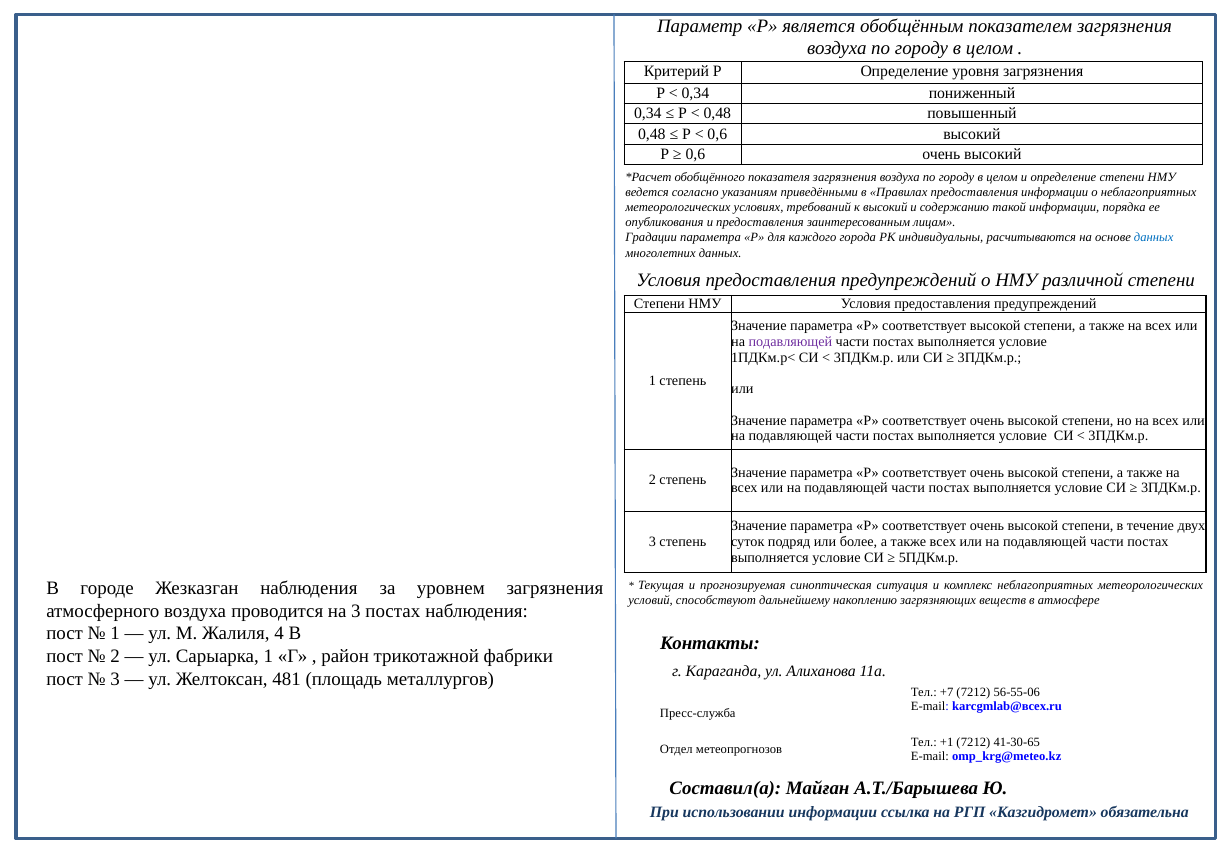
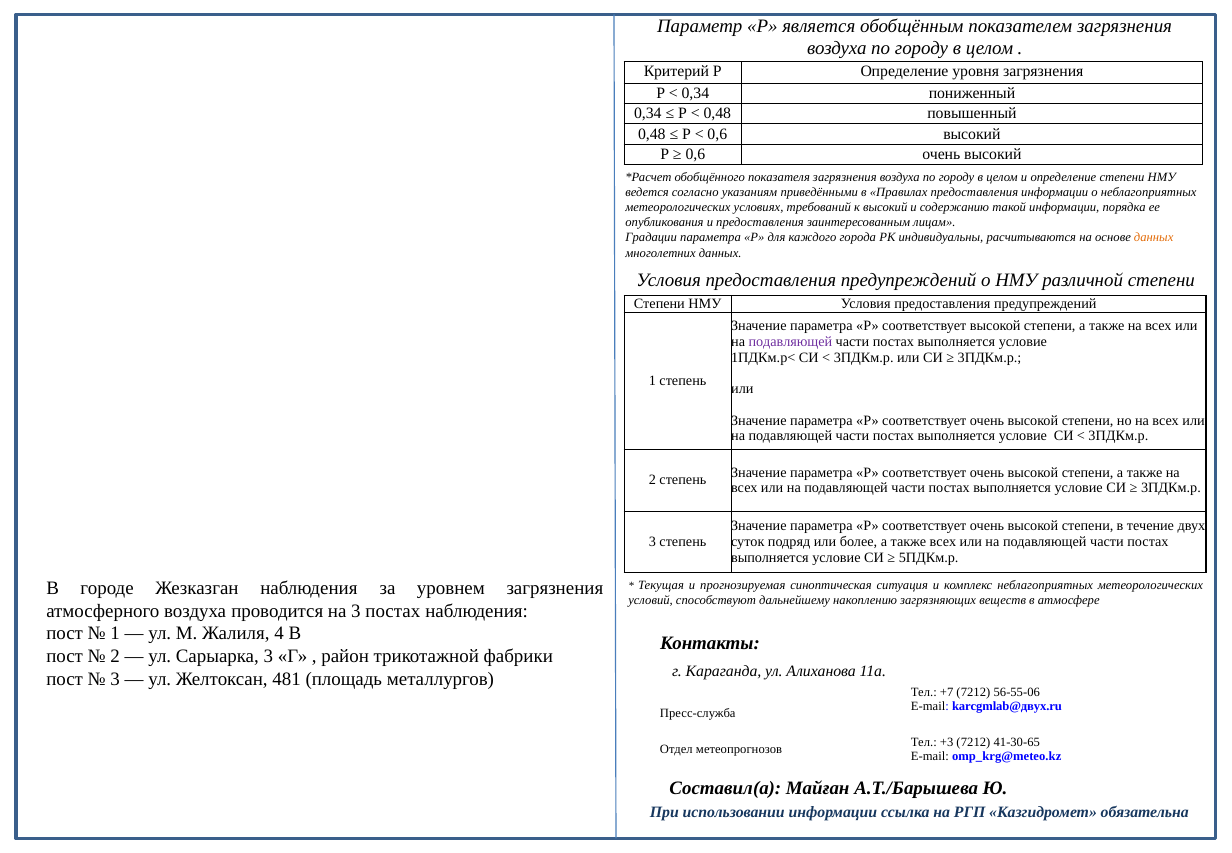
данных colour: blue -> orange (1154, 238)
Сарыарка 1: 1 -> 3 (268, 656)
karcgmlab@всех.ru: karcgmlab@всех.ru -> karcgmlab@двух.ru (1007, 707)
+1: +1 -> +3 (947, 742)
